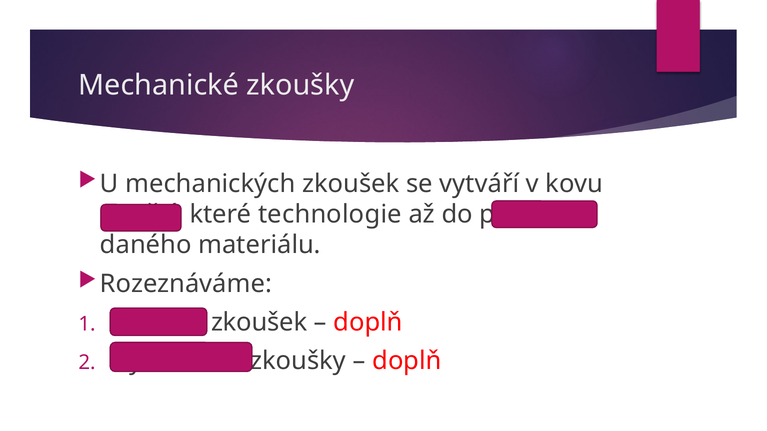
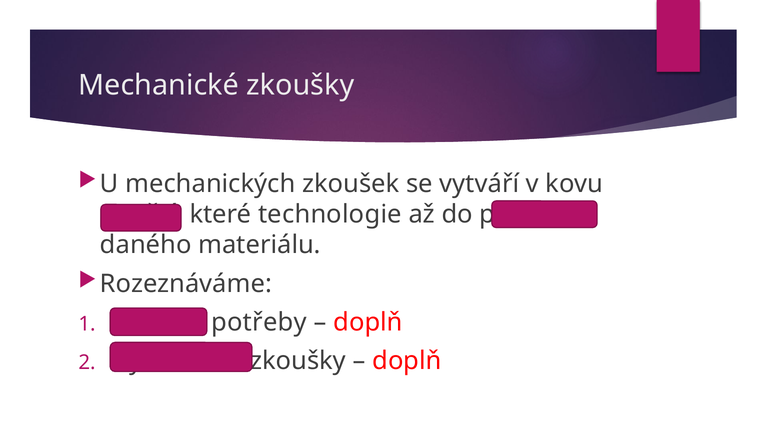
zkoušek: zkoušek -> potřeby (259, 323)
